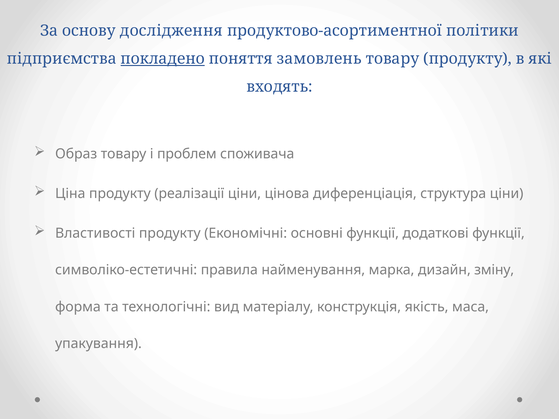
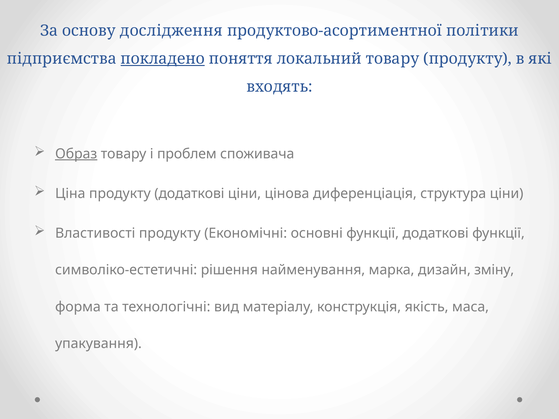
замовлень: замовлень -> локальний (319, 59)
Образ underline: none -> present (76, 154)
продукту реалізації: реалізації -> додаткові (189, 194)
правила: правила -> рішення (229, 270)
